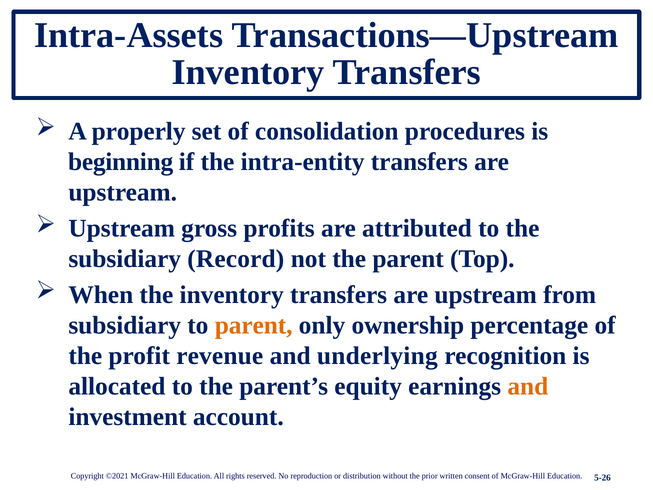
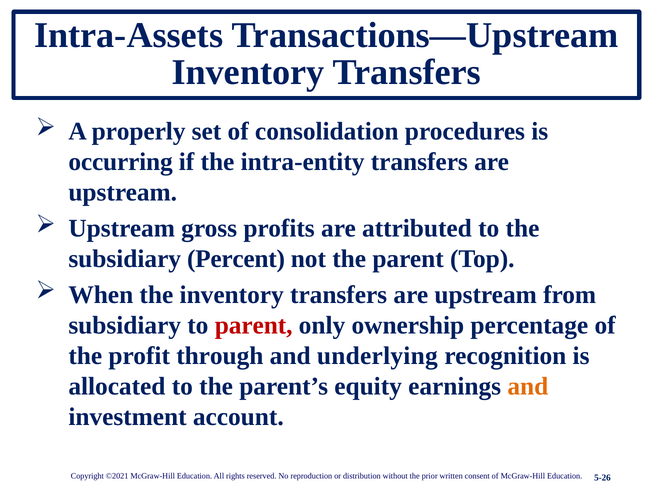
beginning: beginning -> occurring (121, 162)
Record: Record -> Percent (236, 259)
parent colour: orange -> red (254, 325)
revenue: revenue -> through (220, 356)
